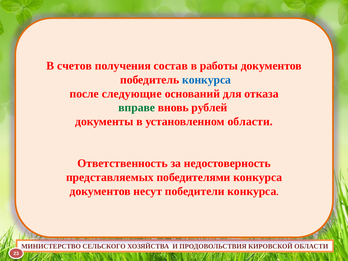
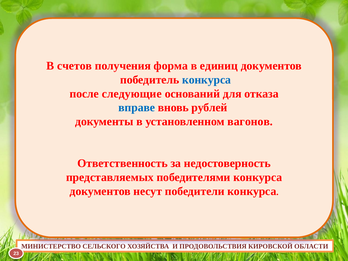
состав: состав -> форма (171, 66)
работы: работы -> единиц (219, 66)
вправе colour: green -> blue (137, 108)
установленном области: области -> вагонов (250, 122)
